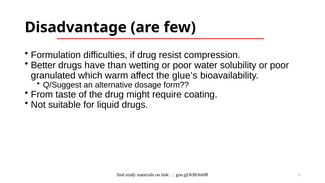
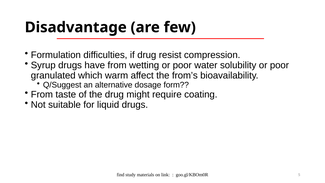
Better: Better -> Syrup (43, 65)
have than: than -> from (117, 65)
glue’s: glue’s -> from’s (185, 75)
